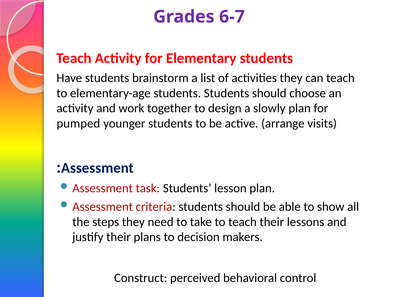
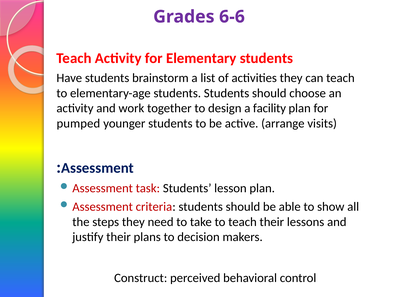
6-7: 6-7 -> 6-6 (232, 17)
slowly: slowly -> facility (269, 108)
